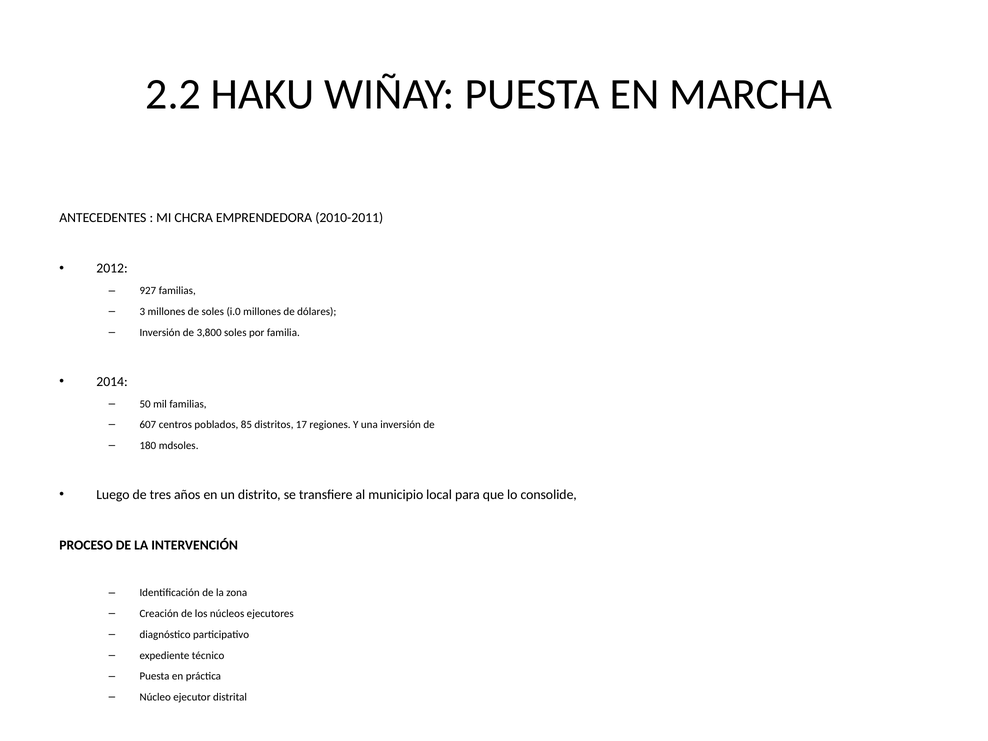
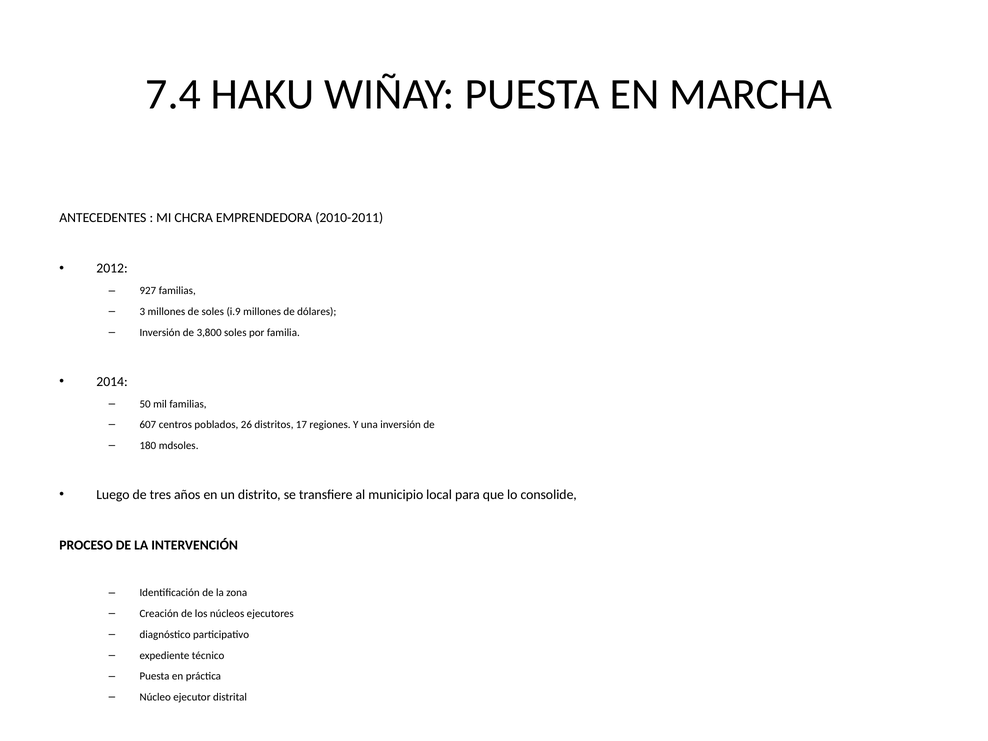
2.2: 2.2 -> 7.4 (173, 94)
i.0: i.0 -> i.9 (234, 312)
85: 85 -> 26 (246, 425)
